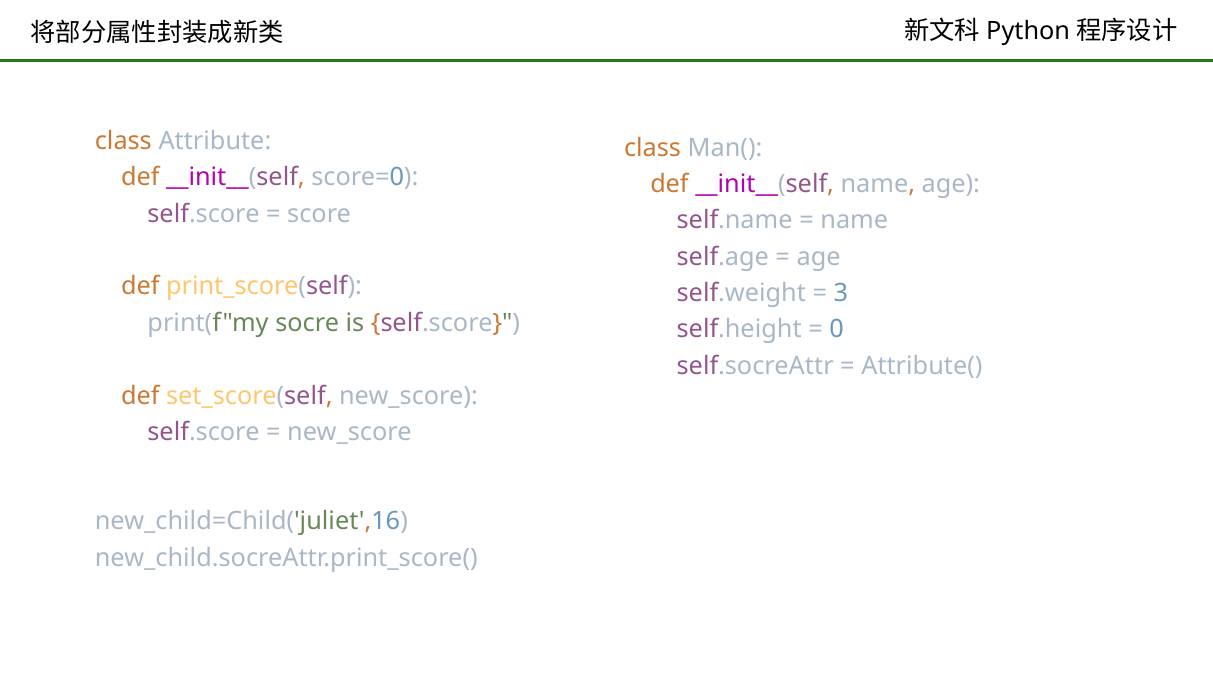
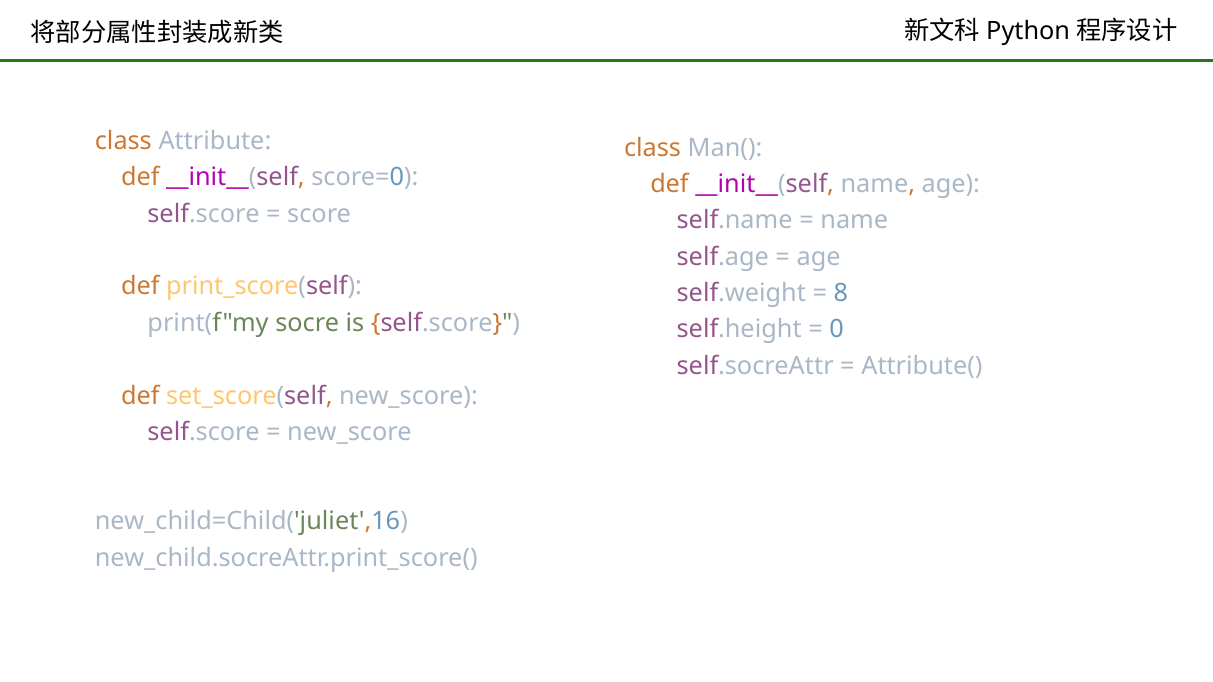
3: 3 -> 8 (841, 293)
